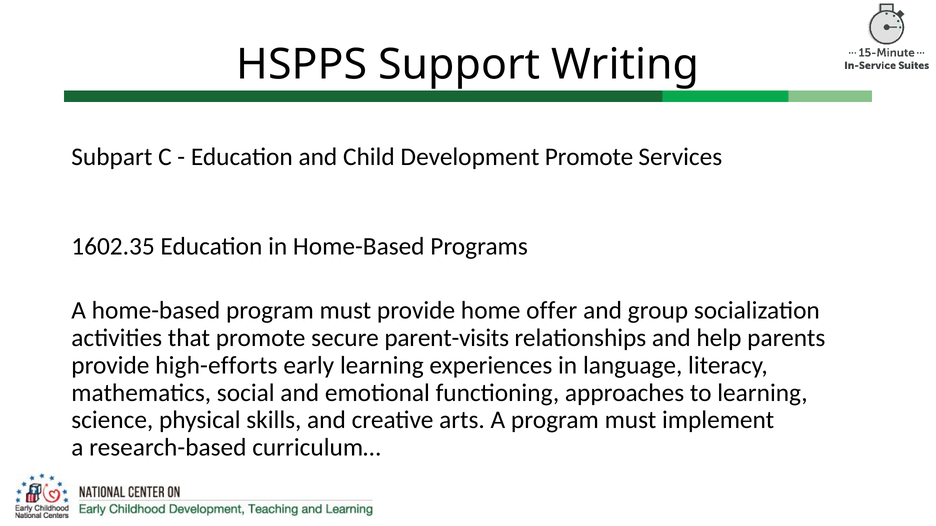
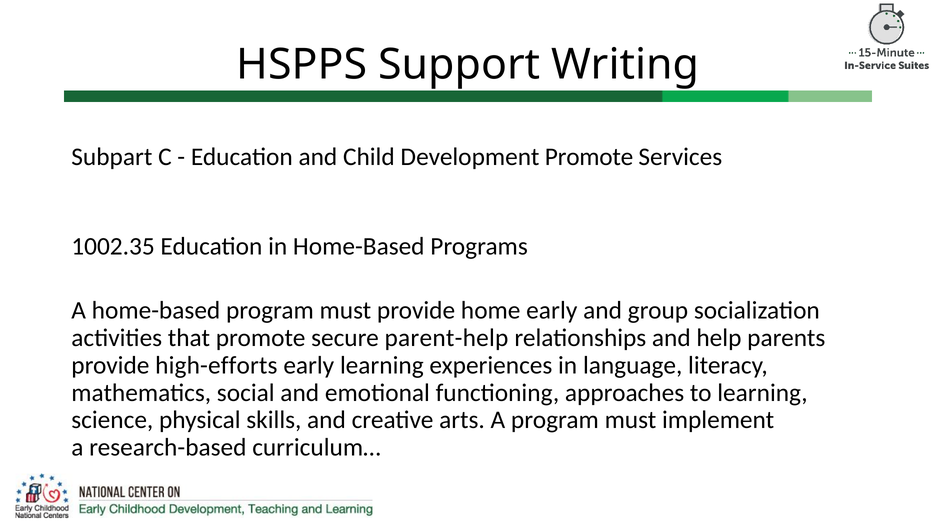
1602.35: 1602.35 -> 1002.35 (113, 246)
home offer: offer -> early (552, 311)
parent-visits: parent-visits -> parent-help (446, 338)
